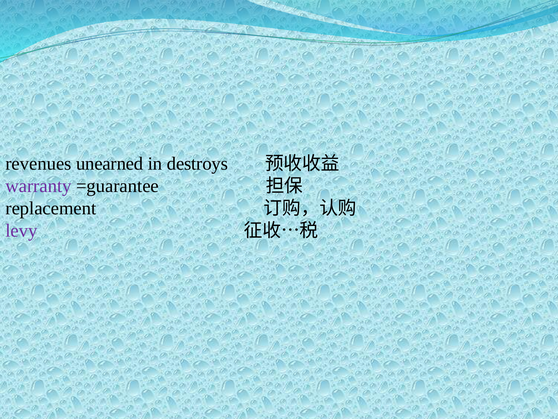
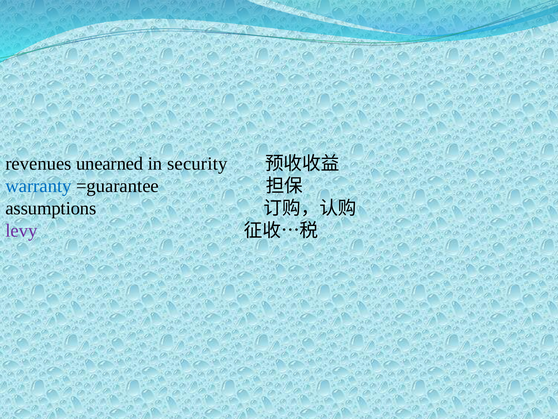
destroys: destroys -> security (197, 163)
warranty colour: purple -> blue (38, 186)
replacement: replacement -> assumptions (51, 208)
